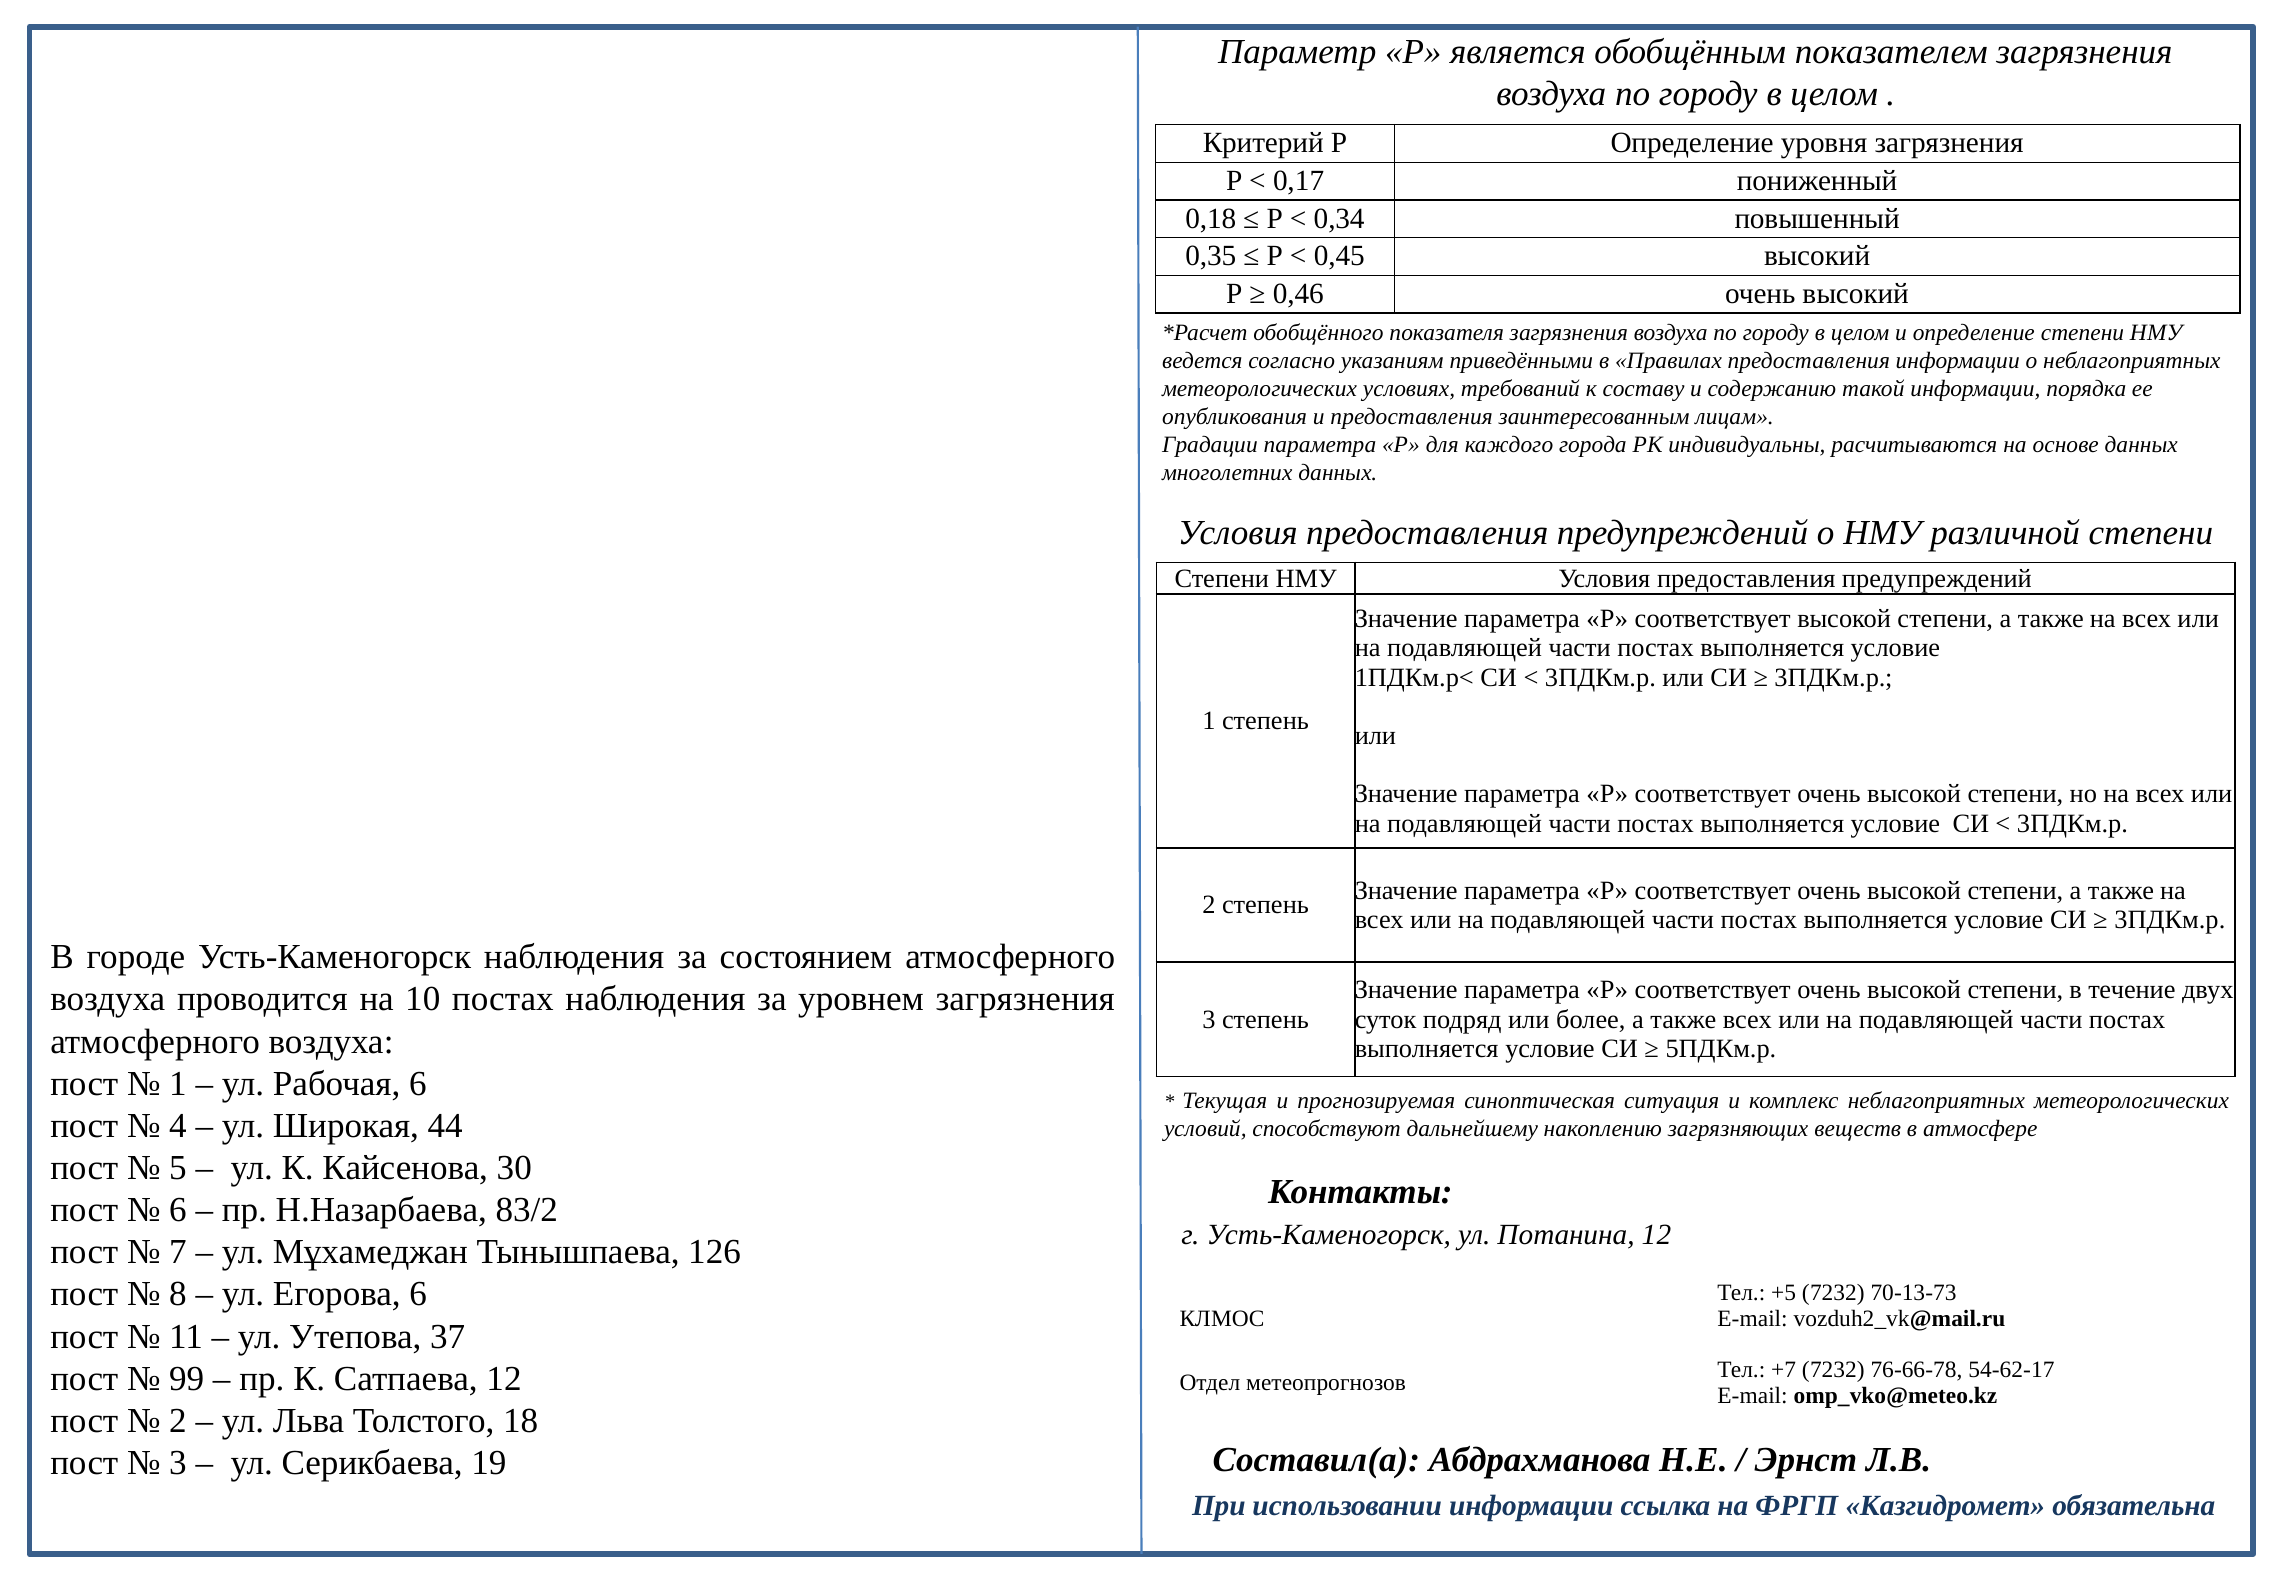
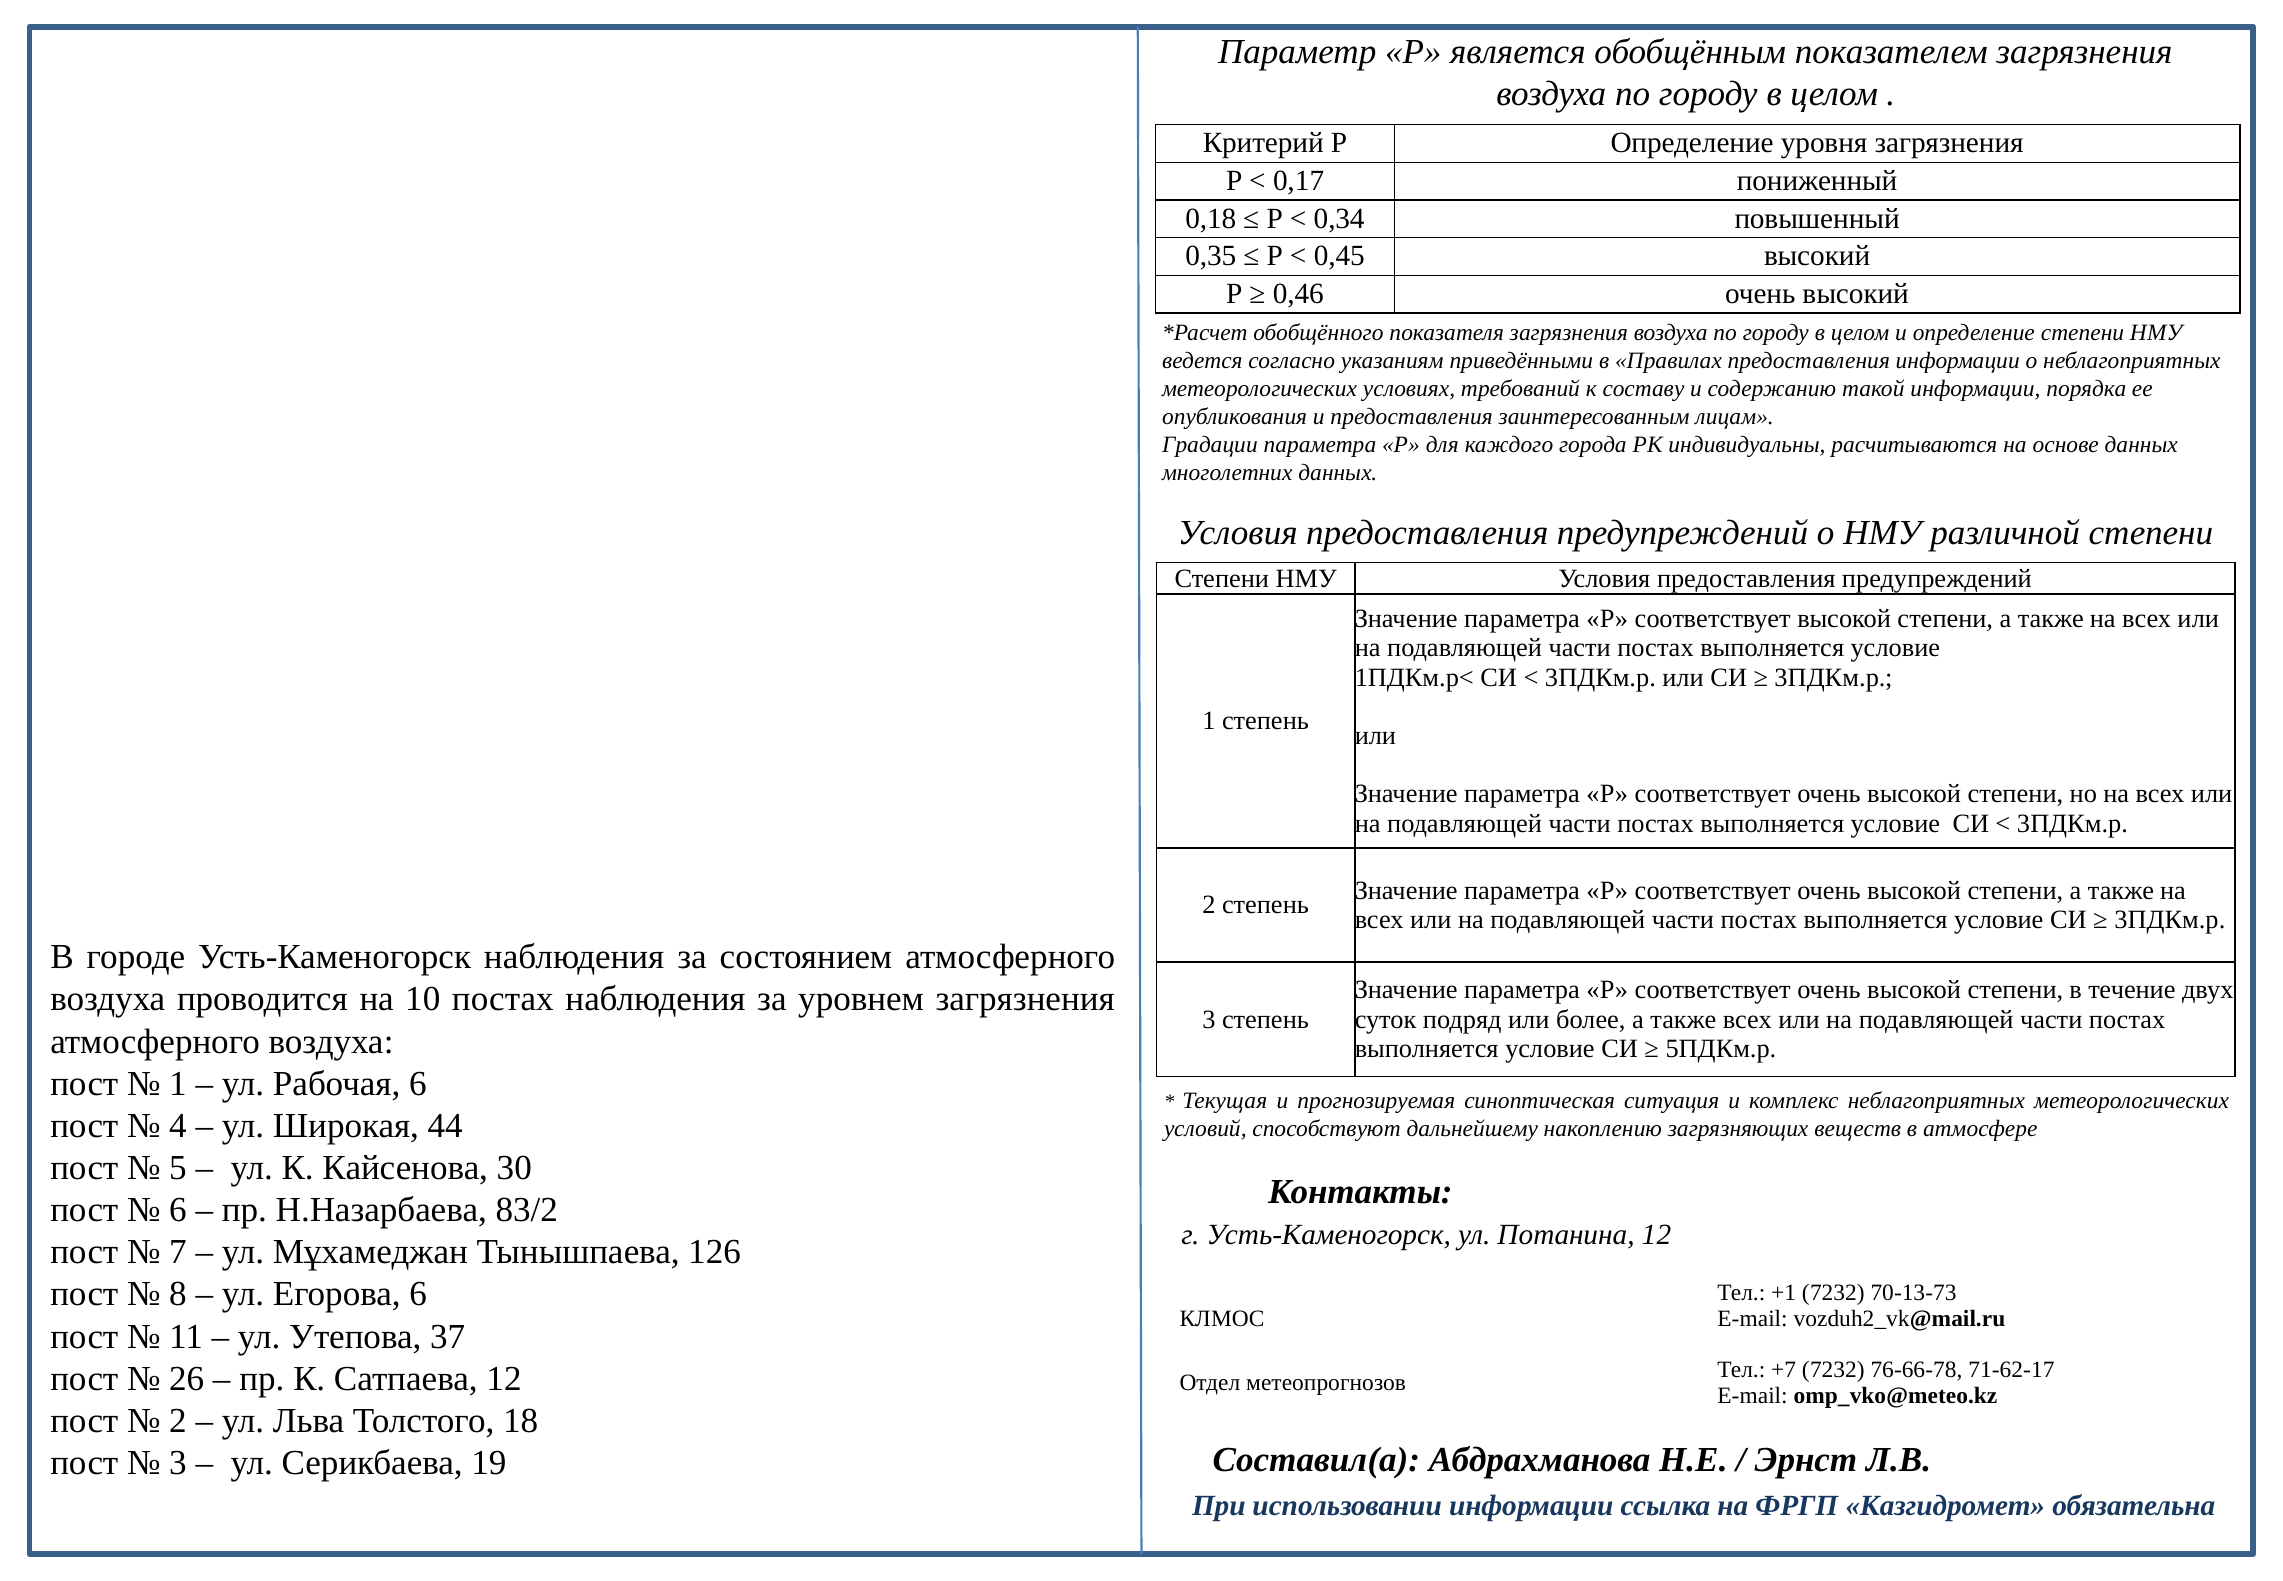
+5: +5 -> +1 (1784, 1292)
54-62-17: 54-62-17 -> 71-62-17 (2011, 1370)
99: 99 -> 26 (187, 1378)
